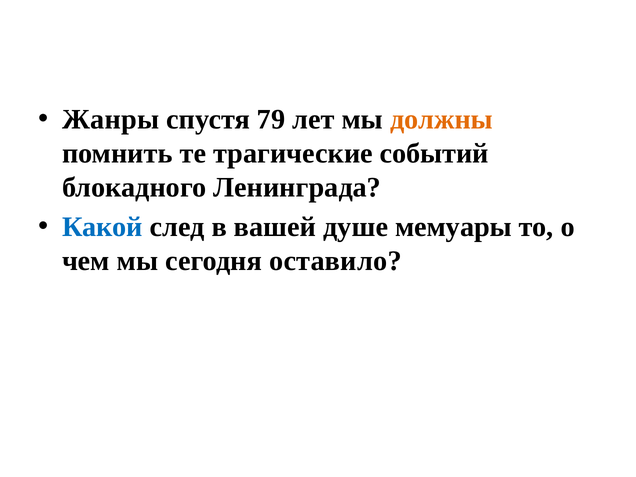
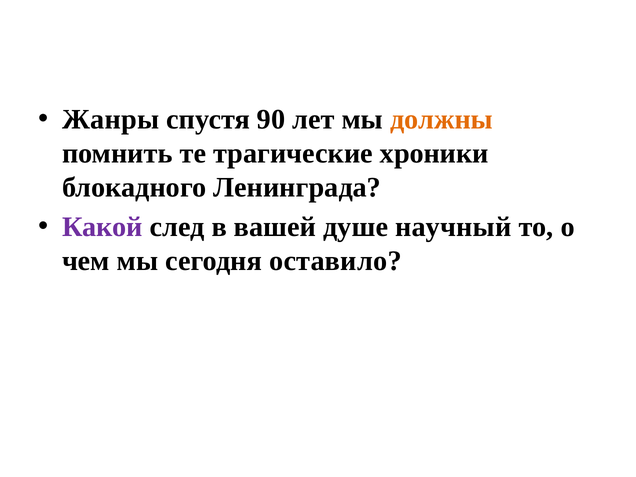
79: 79 -> 90 (271, 119)
событий: событий -> хроники (434, 153)
Какой colour: blue -> purple (102, 227)
мемуары: мемуары -> научный (453, 227)
